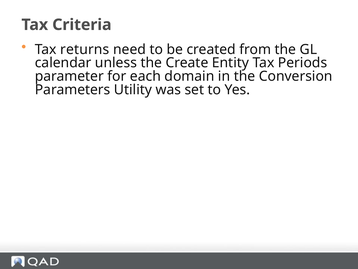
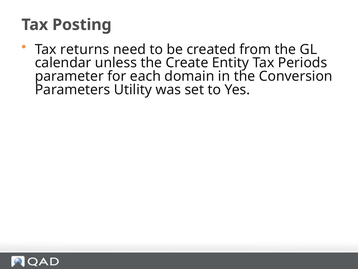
Criteria: Criteria -> Posting (82, 25)
